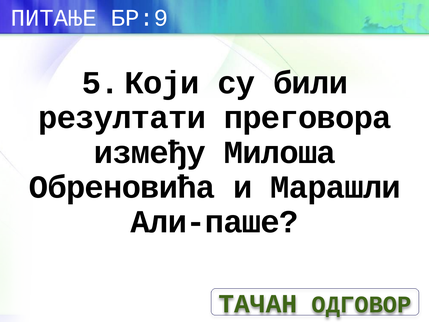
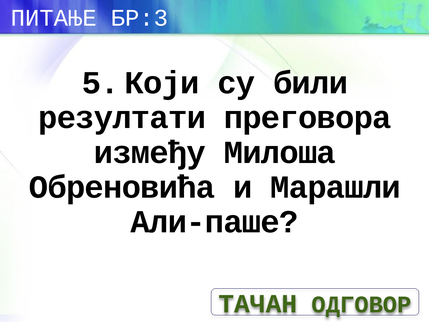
БР:9: БР:9 -> БР:3 (139, 18)
